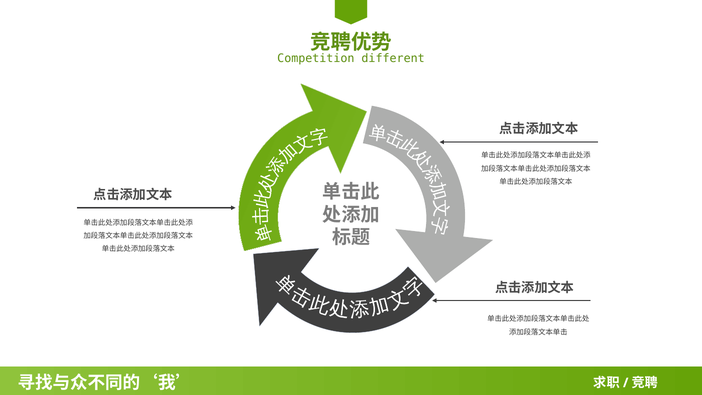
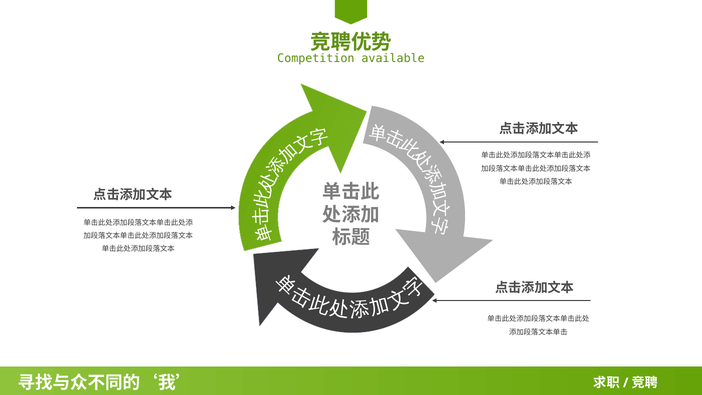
different: different -> available (393, 58)
